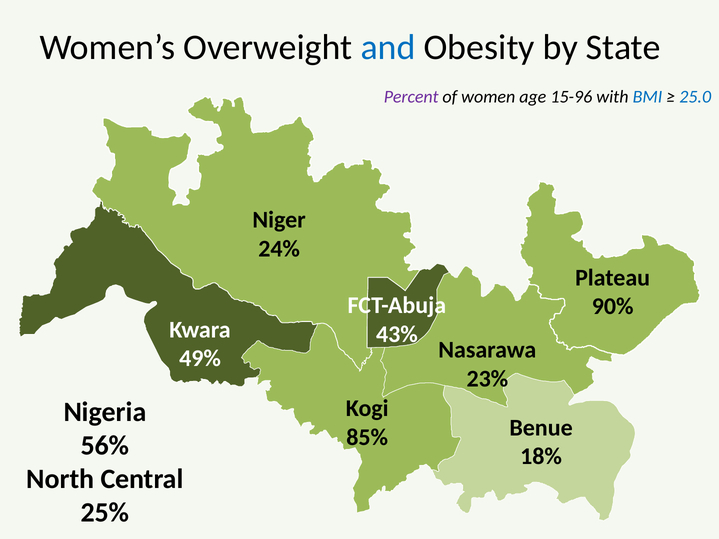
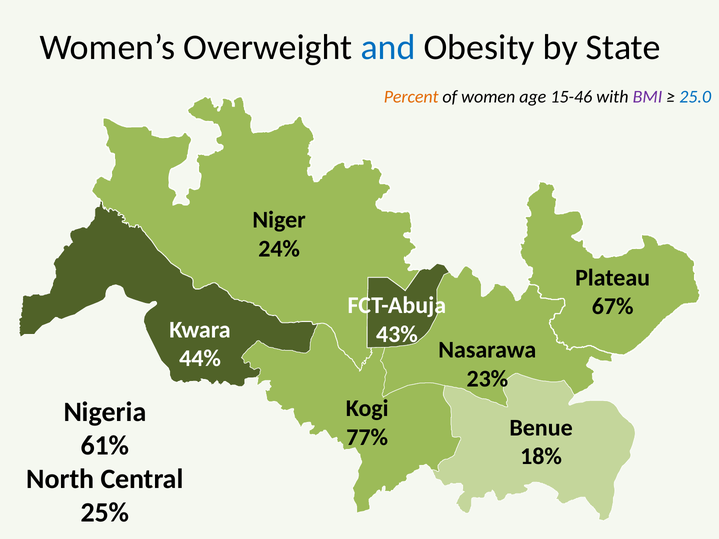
Percent colour: purple -> orange (411, 97)
15-96: 15-96 -> 15-46 (571, 97)
BMI colour: blue -> purple (647, 97)
90%: 90% -> 67% (613, 307)
49%: 49% -> 44% (200, 359)
85%: 85% -> 77% (367, 437)
56%: 56% -> 61% (105, 446)
